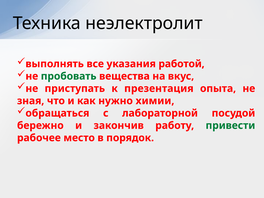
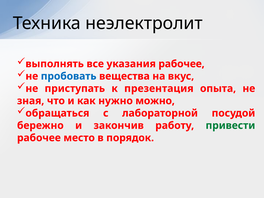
указания работой: работой -> рабочее (181, 64)
пробовать colour: green -> blue (69, 76)
химии: химии -> можно (155, 101)
